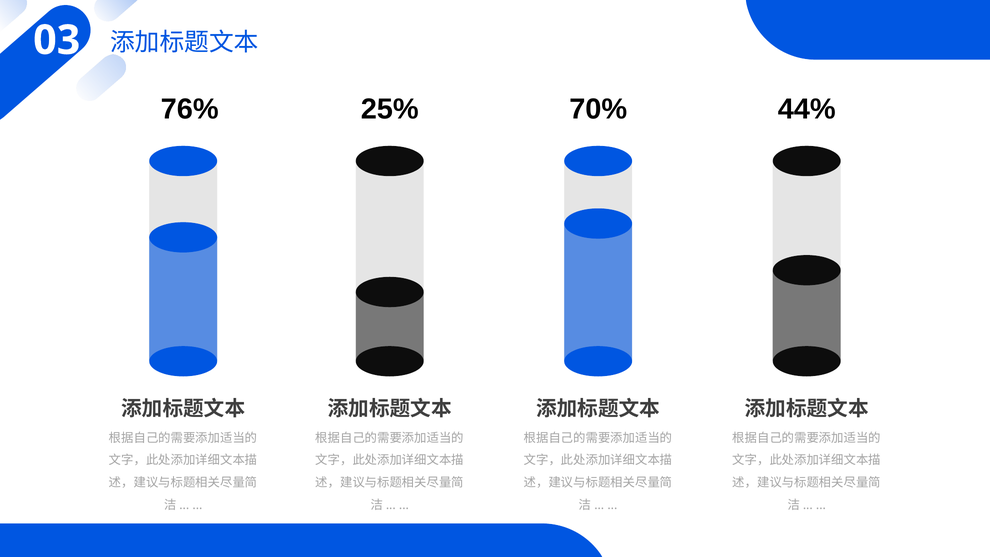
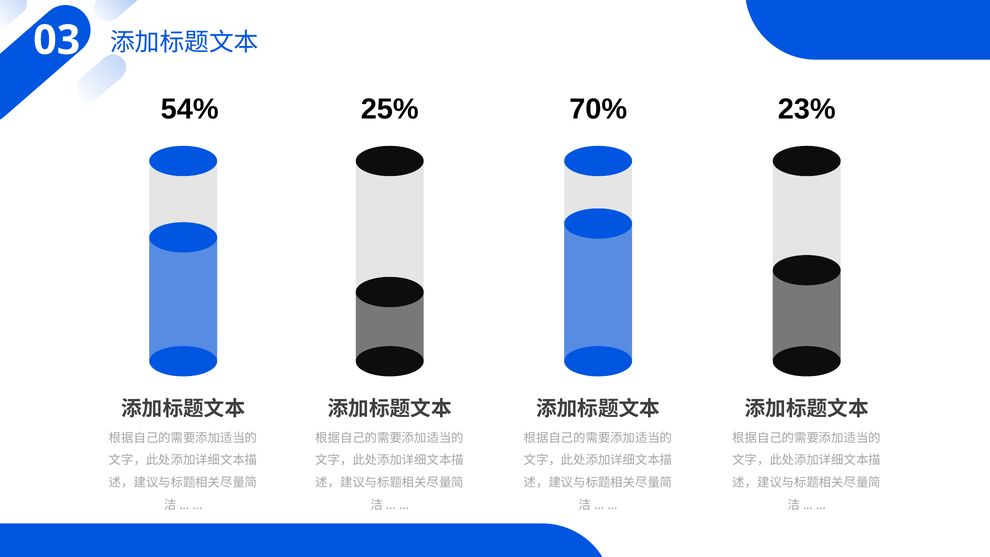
76%: 76% -> 54% (190, 109)
44%: 44% -> 23% (807, 109)
